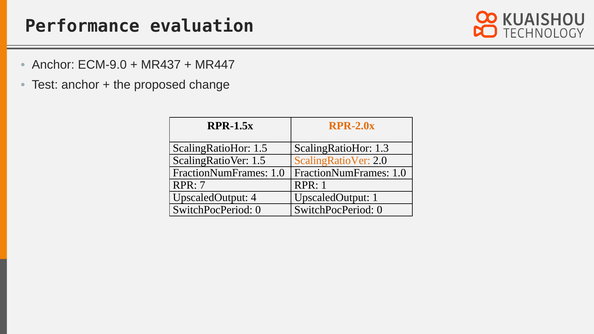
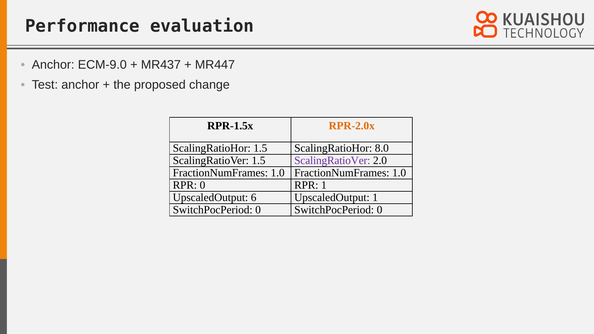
1.3: 1.3 -> 8.0 (382, 148)
ScalingRatioVer colour: orange -> purple (332, 161)
RPR 7: 7 -> 0 (202, 185)
4: 4 -> 6 (254, 198)
